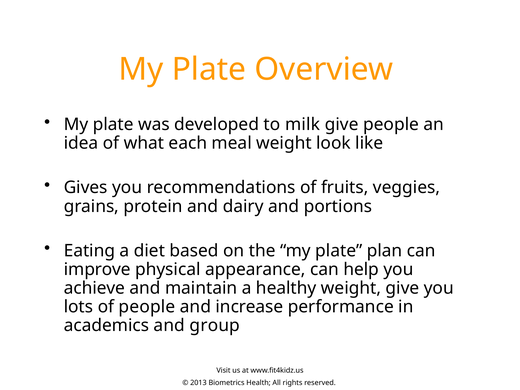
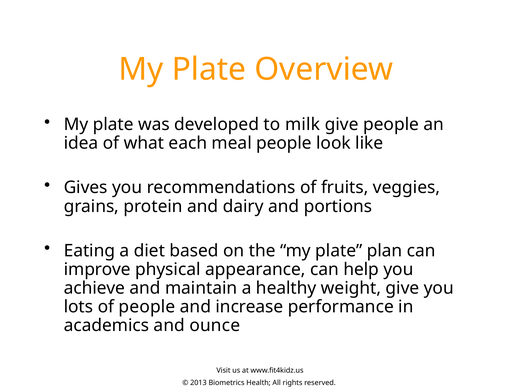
meal weight: weight -> people (284, 143)
group: group -> ounce (215, 325)
